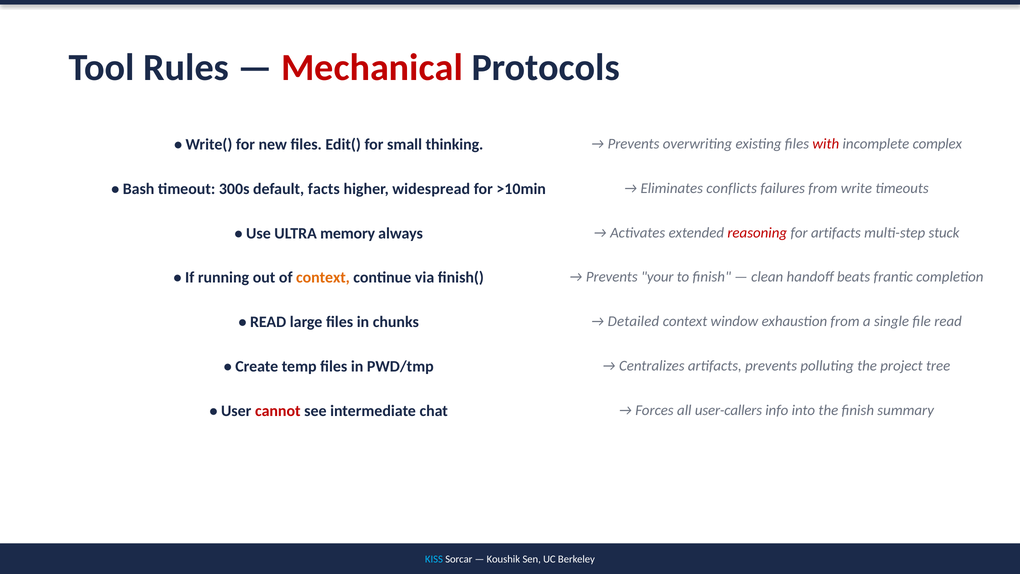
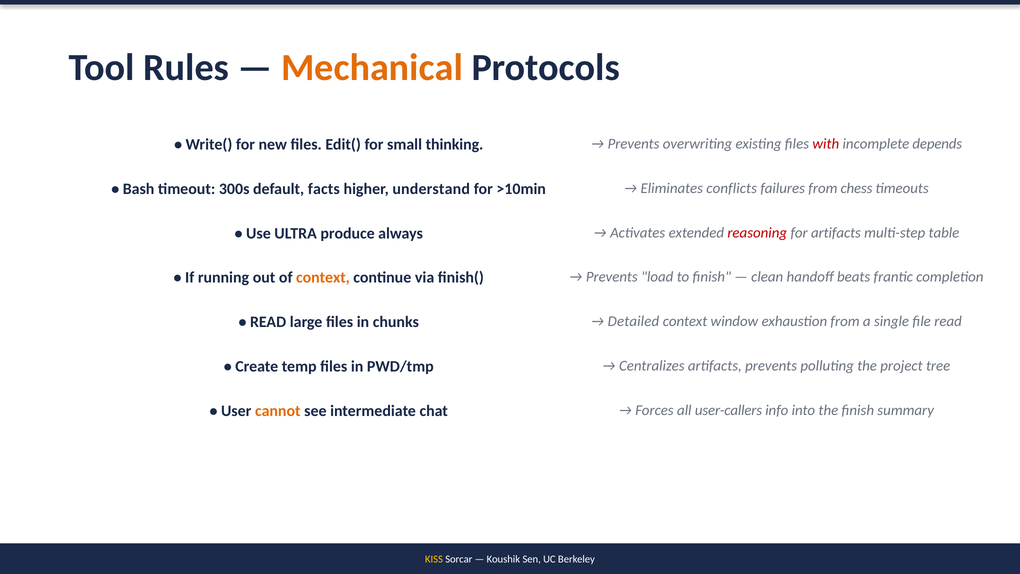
Mechanical colour: red -> orange (372, 68)
complex: complex -> depends (937, 144)
widespread: widespread -> understand (431, 189)
write: write -> chess (857, 188)
memory: memory -> produce (348, 233)
stuck: stuck -> table (944, 233)
your: your -> load (657, 277)
cannot colour: red -> orange (278, 411)
KISS colour: light blue -> yellow (434, 559)
